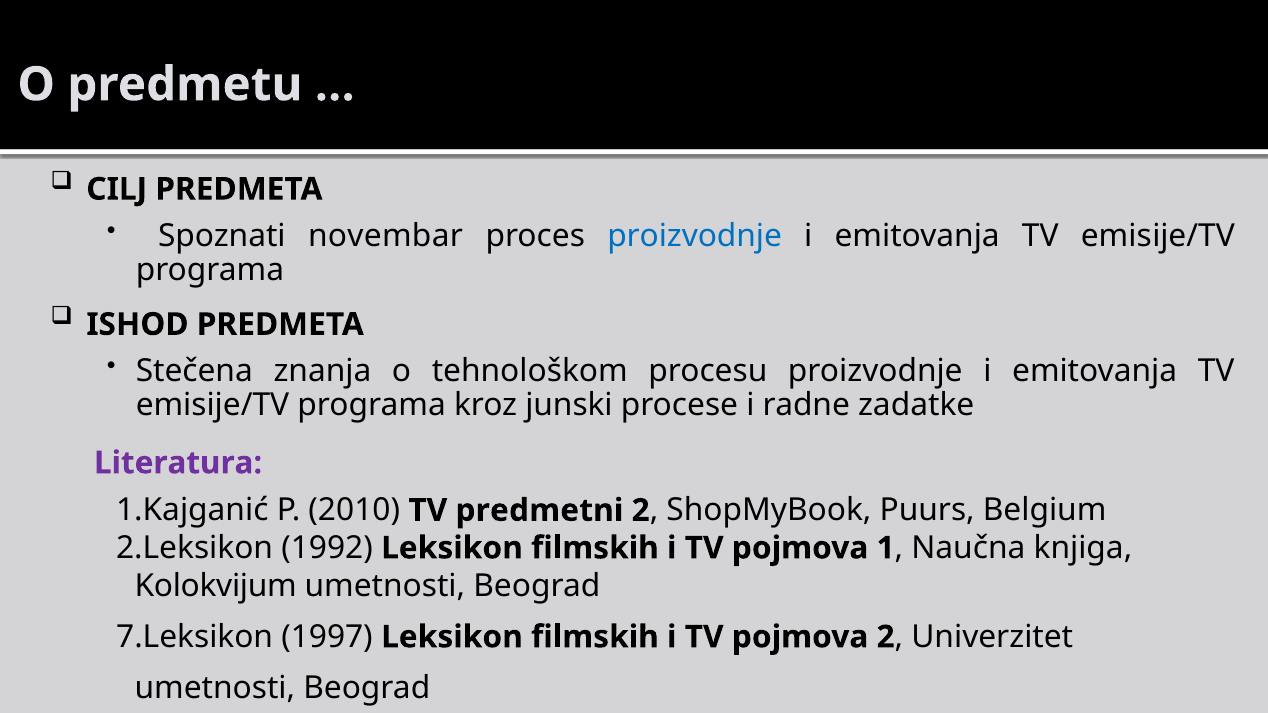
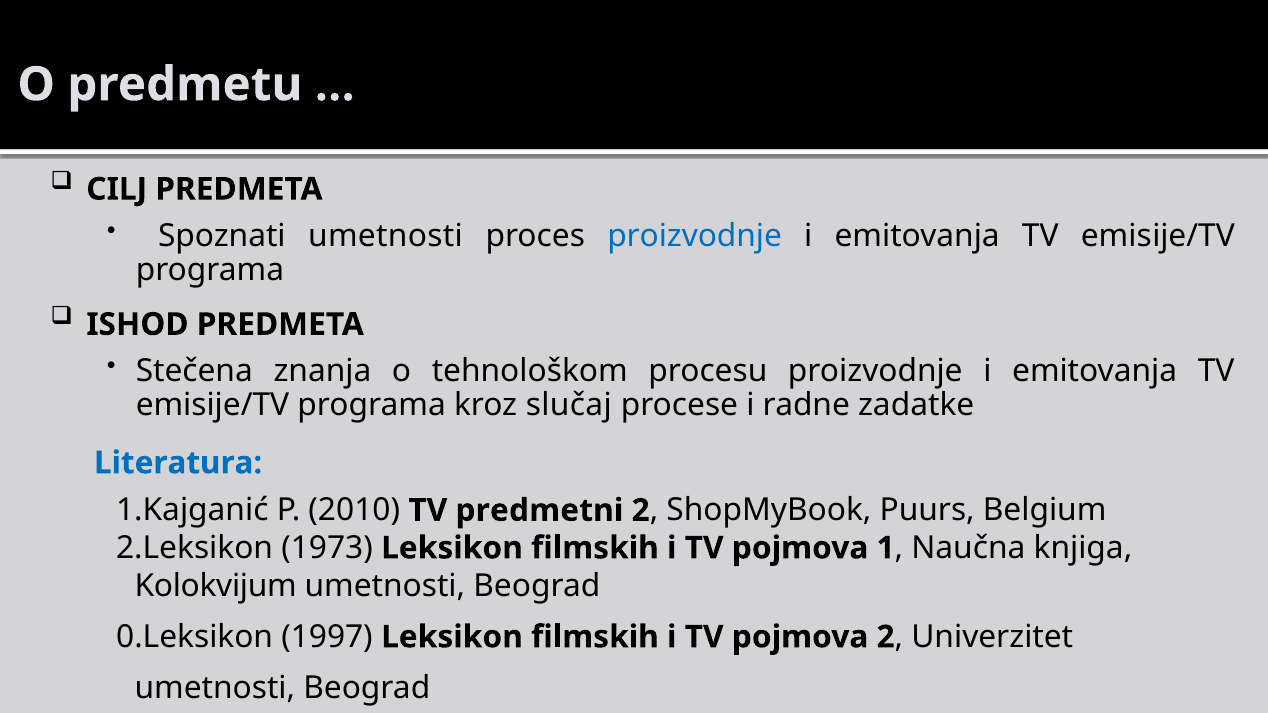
Spoznati novembar: novembar -> umetnosti (385, 236)
junski: junski -> slučaj (569, 406)
Literatura colour: purple -> blue (178, 463)
1992: 1992 -> 1973 (327, 548)
7.Leksikon: 7.Leksikon -> 0.Leksikon (195, 637)
